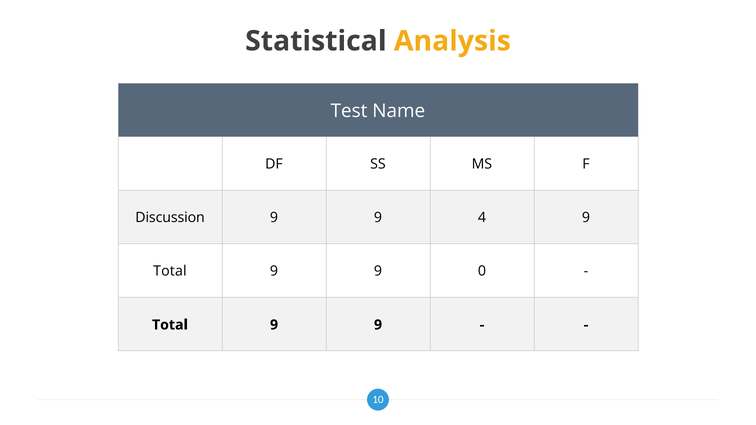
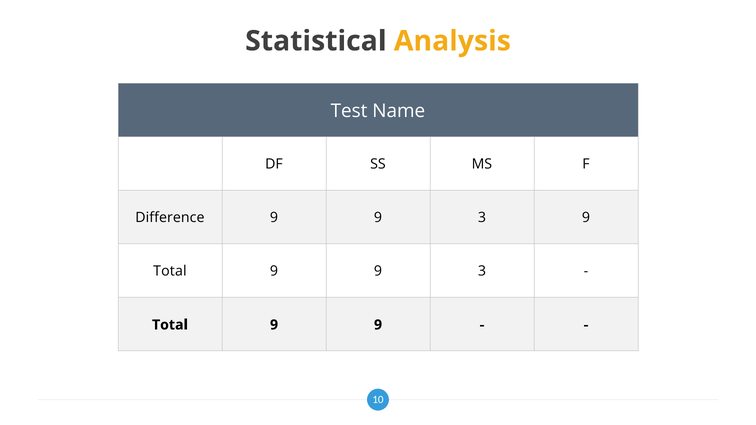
Discussion: Discussion -> Difference (170, 218)
4: 4 -> 3 (482, 218)
0: 0 -> 3 (482, 272)
